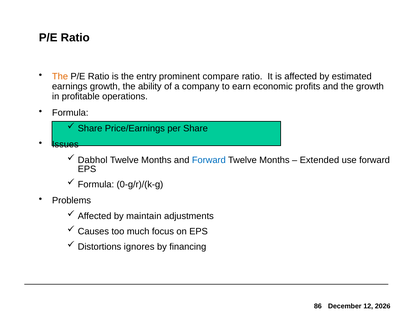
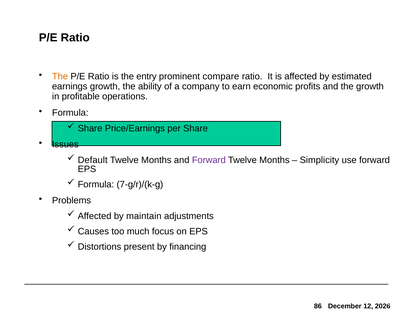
Dabhol: Dabhol -> Default (93, 160)
Forward colour: blue -> purple (209, 160)
Extended: Extended -> Simplicity (319, 160)
0-g/r)/(k-g: 0-g/r)/(k-g -> 7-g/r)/(k-g (140, 184)
ignores: ignores -> present (139, 247)
